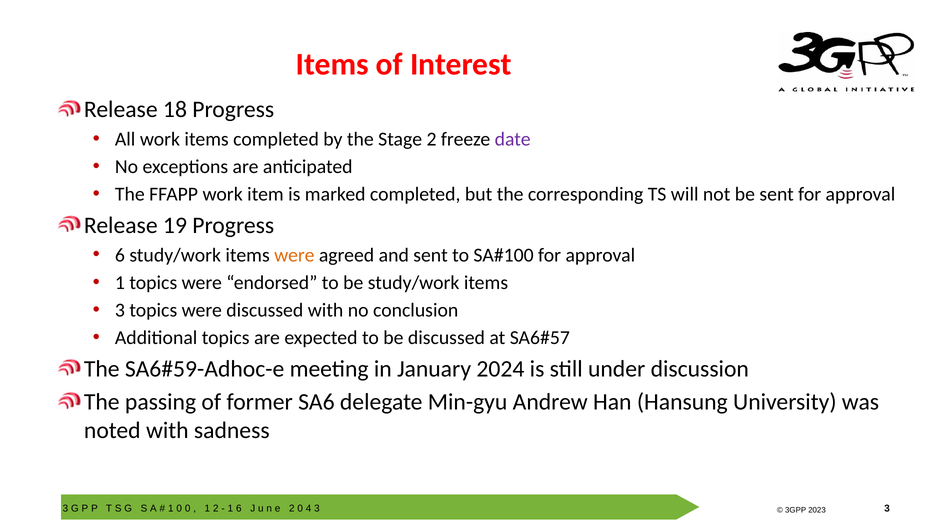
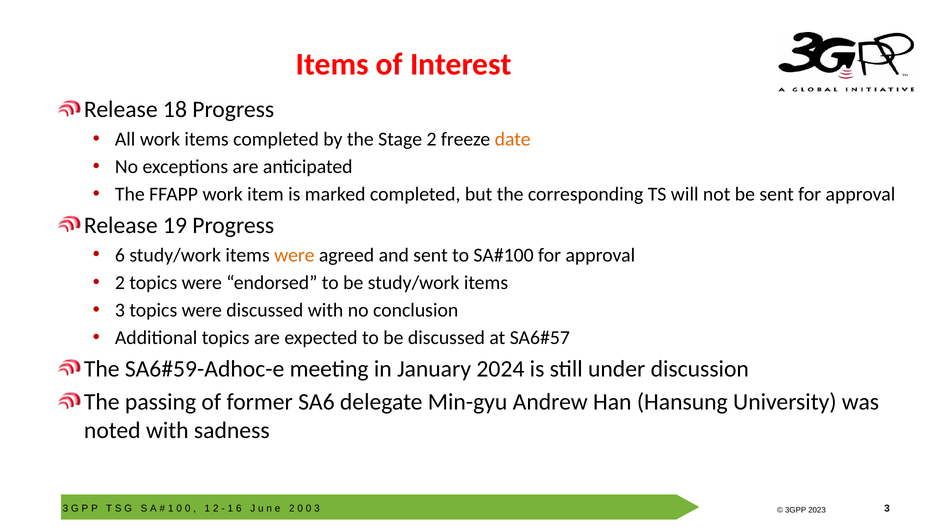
date colour: purple -> orange (513, 139)
1: 1 -> 2 (120, 283)
4: 4 -> 0 (309, 509)
